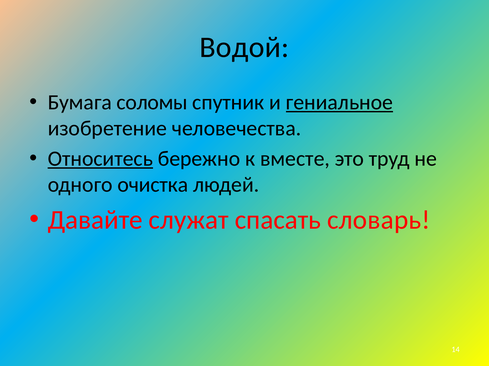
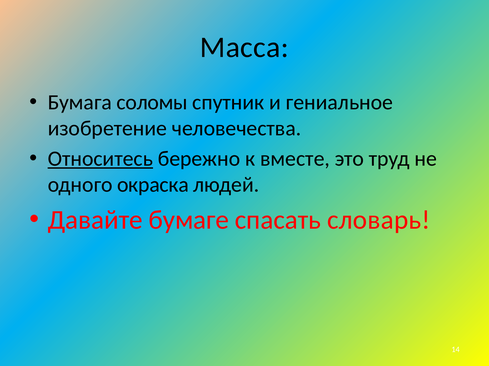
Водой: Водой -> Масса (244, 47)
гениальное underline: present -> none (340, 103)
очистка: очистка -> окраска (153, 185)
служат: служат -> бумаге (189, 220)
